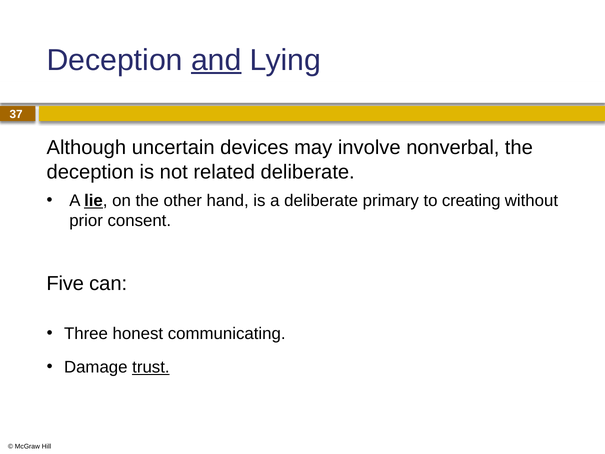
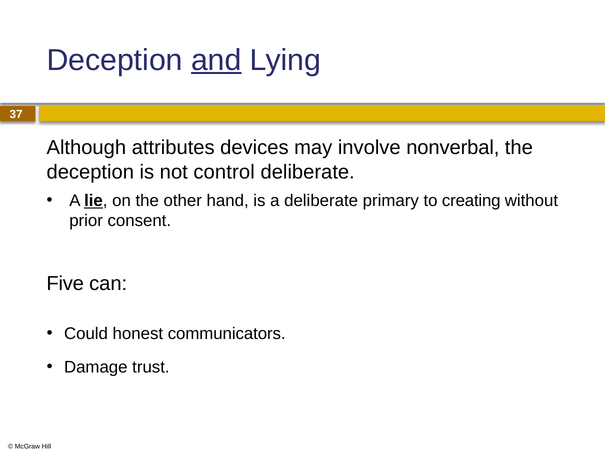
uncertain: uncertain -> attributes (173, 148)
related: related -> control (224, 172)
Three: Three -> Could (86, 334)
communicating: communicating -> communicators (227, 334)
trust underline: present -> none (151, 367)
